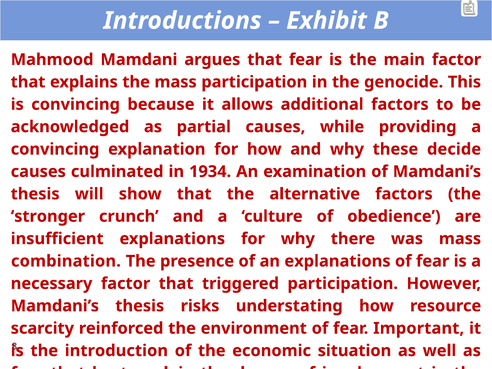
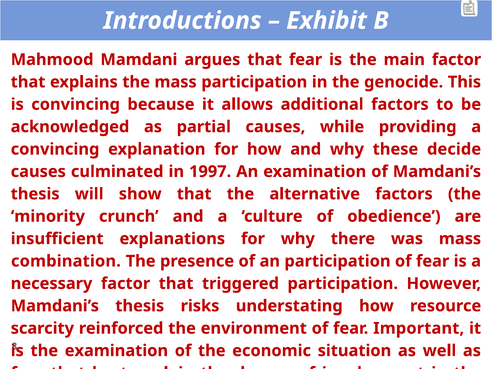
1934: 1934 -> 1997 (210, 172)
stronger: stronger -> minority (48, 216)
an explanations: explanations -> participation (337, 261)
the introduction: introduction -> examination (116, 351)
